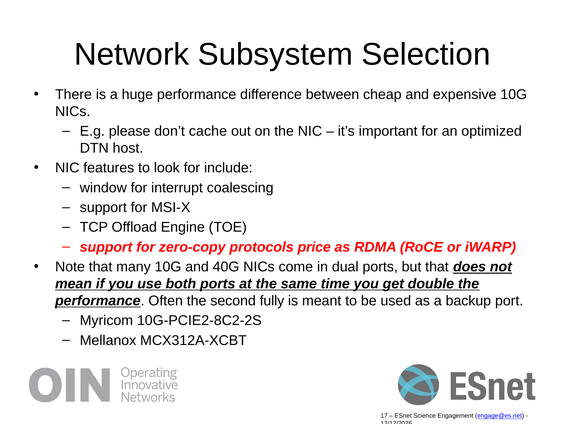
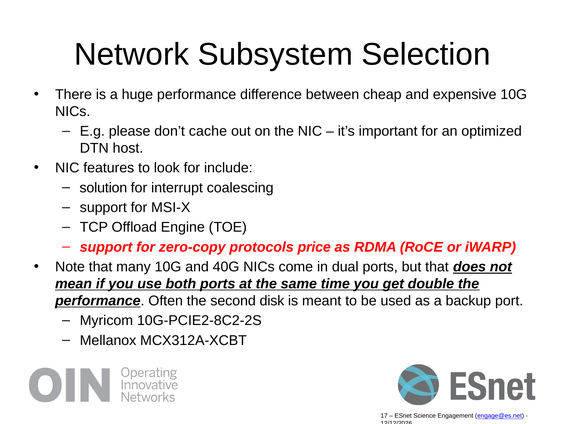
window: window -> solution (103, 188)
fully: fully -> disk (272, 301)
